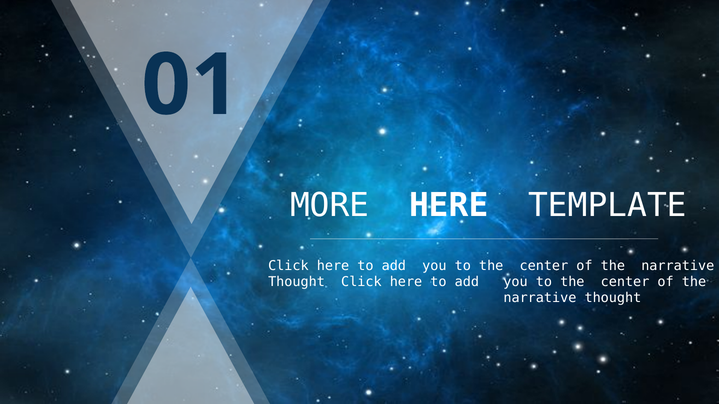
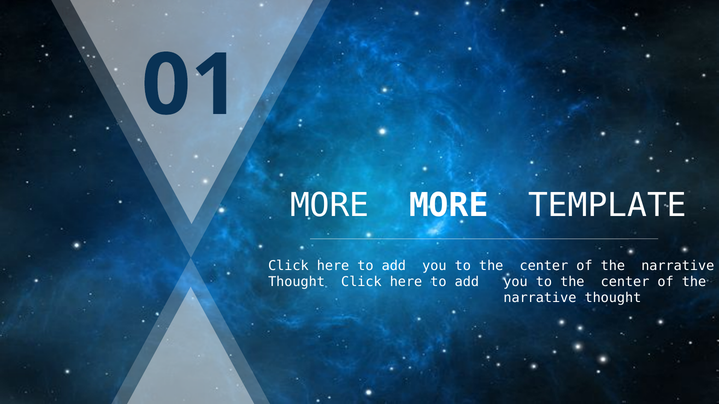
HERE: HERE -> MORE (449, 206)
